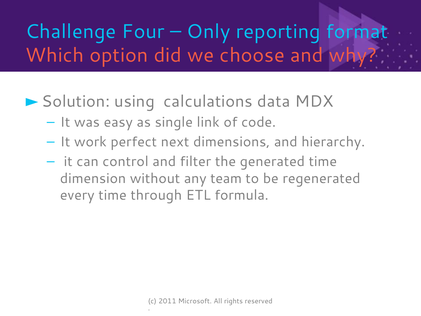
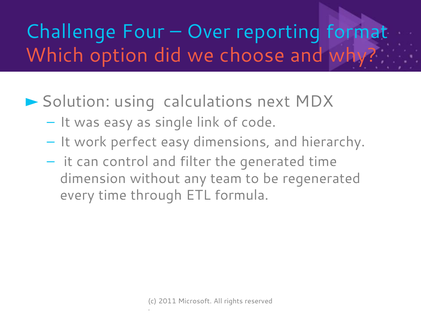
Only: Only -> Over (209, 31)
data: data -> next (274, 101)
perfect next: next -> easy (175, 142)
